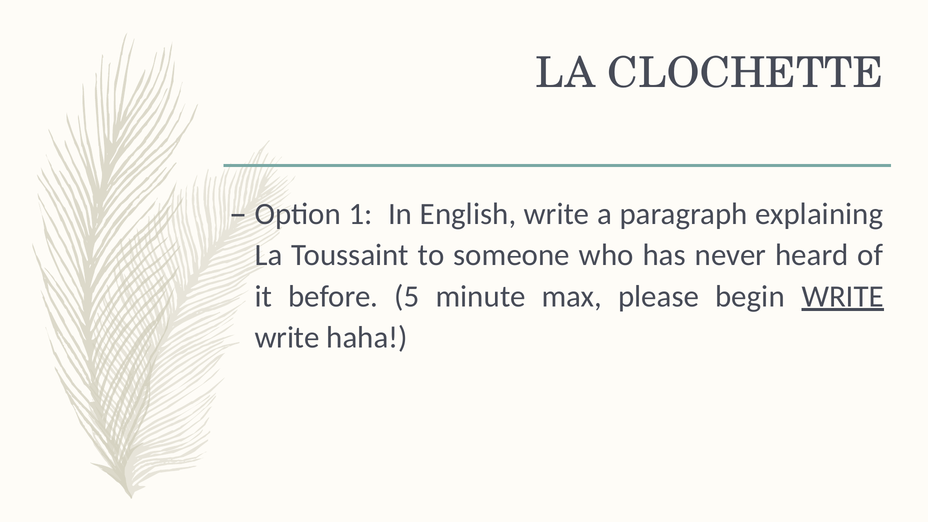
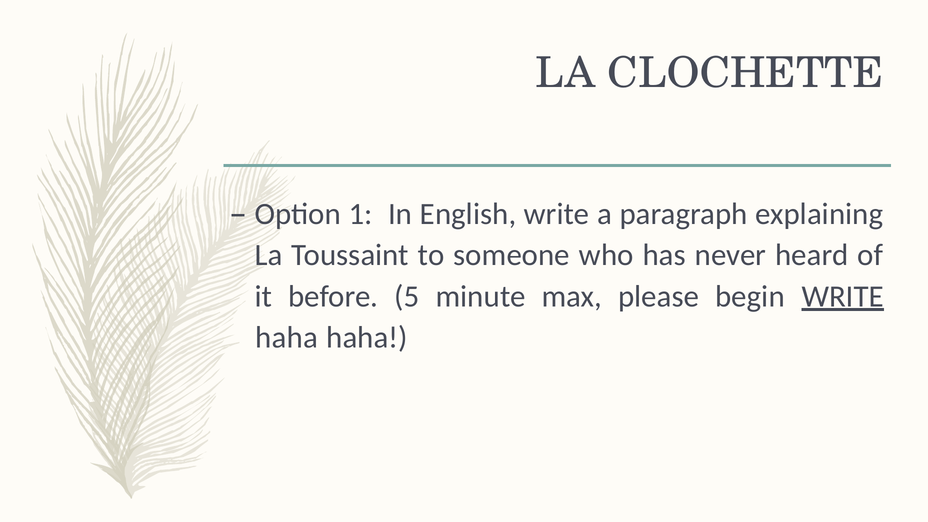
write: write -> haha (287, 338)
